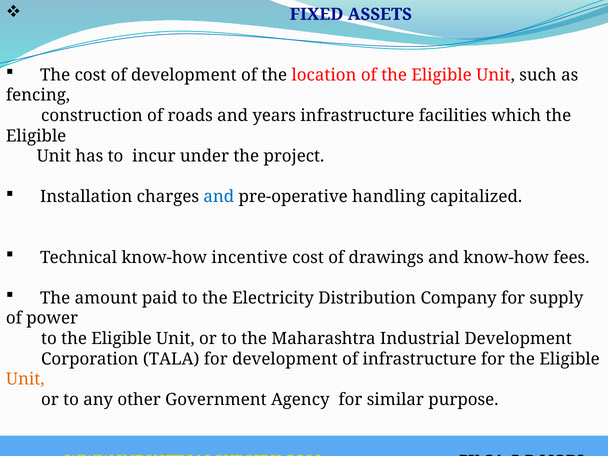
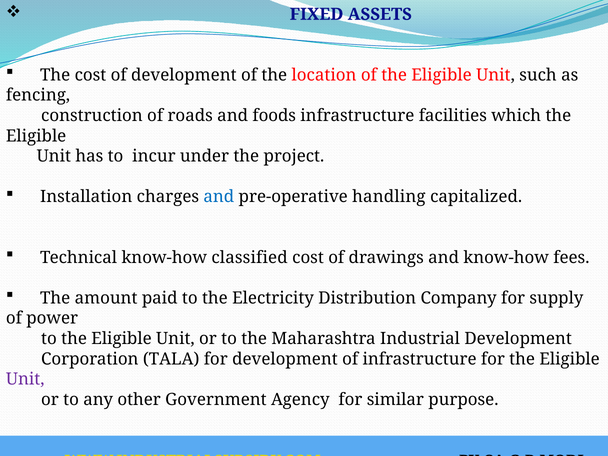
years: years -> foods (274, 116)
incentive: incentive -> classified (250, 258)
Unit colour: orange -> purple (25, 379)
